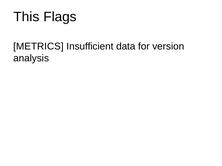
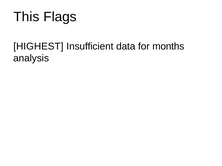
METRICS: METRICS -> HIGHEST (38, 47)
version: version -> months (168, 47)
